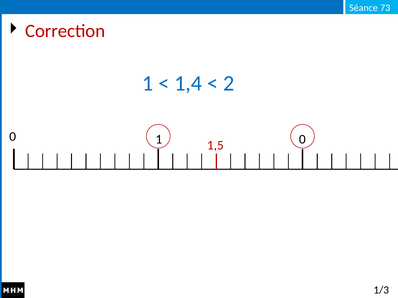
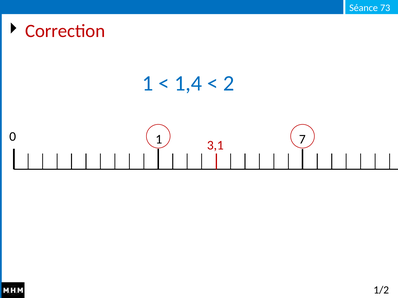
0 0: 0 -> 7 (302, 140)
1,5: 1,5 -> 3,1 (215, 145)
1/3: 1/3 -> 1/2 (381, 290)
